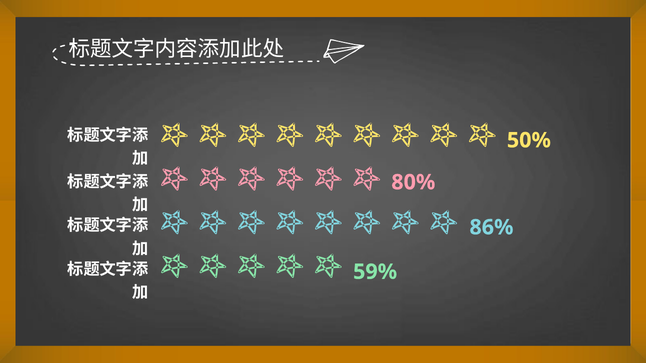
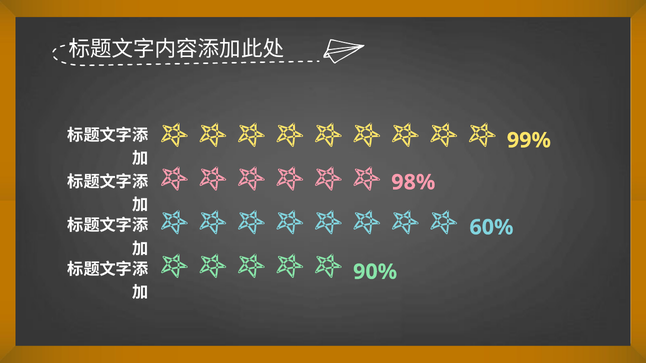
50%: 50% -> 99% (529, 140)
80%: 80% -> 98% (413, 182)
86%: 86% -> 60% (491, 228)
59%: 59% -> 90% (375, 272)
